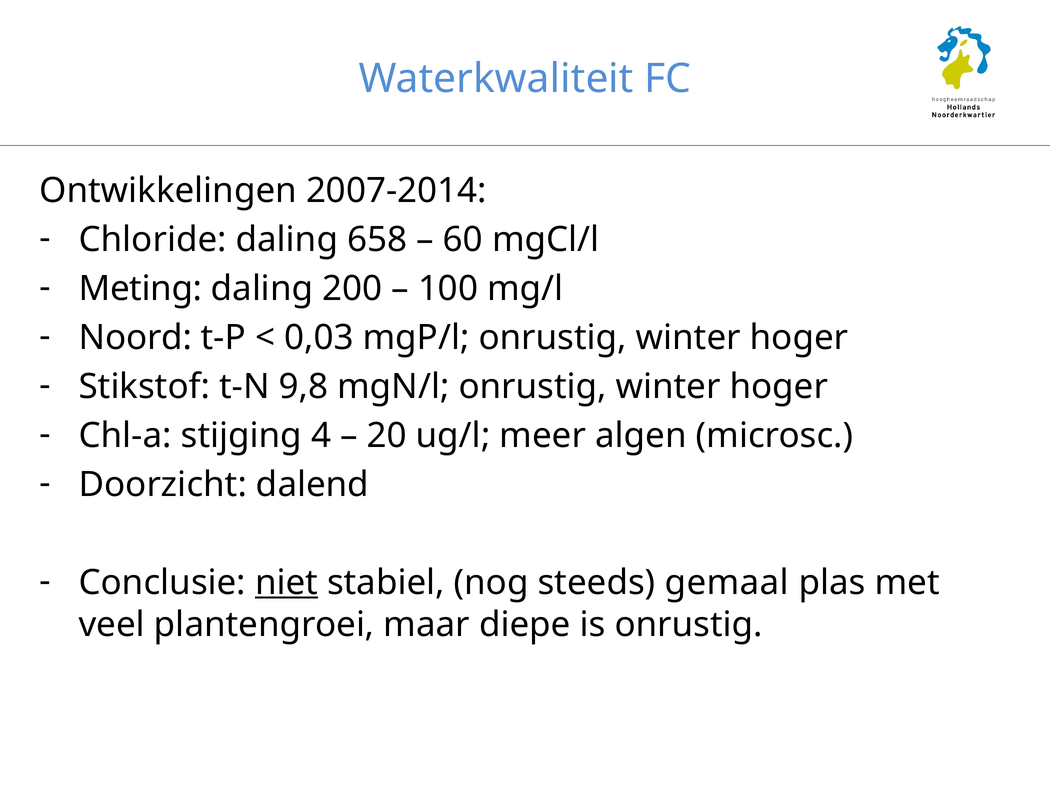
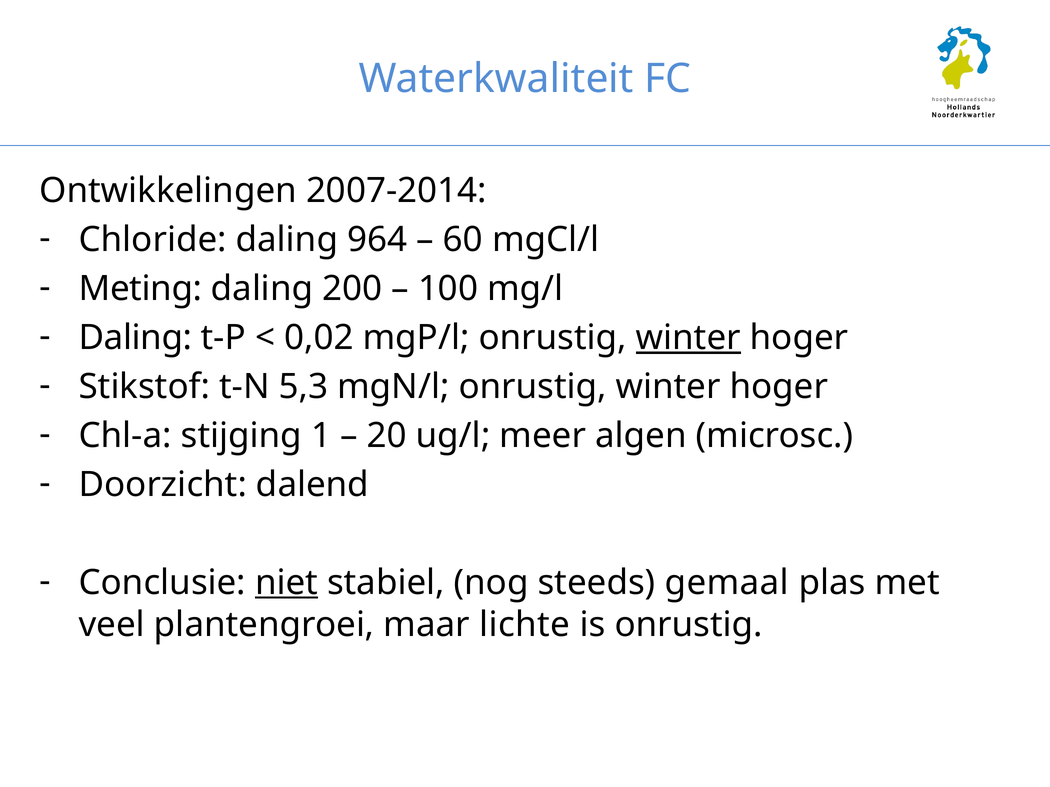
658: 658 -> 964 (377, 240)
Noord: Noord -> Daling (135, 338)
0,03: 0,03 -> 0,02 (319, 338)
winter underline: none -> present (688, 338)
9,8: 9,8 -> 5,3 (304, 387)
4: 4 -> 1 (321, 436)
diepe: diepe -> lichte (525, 625)
